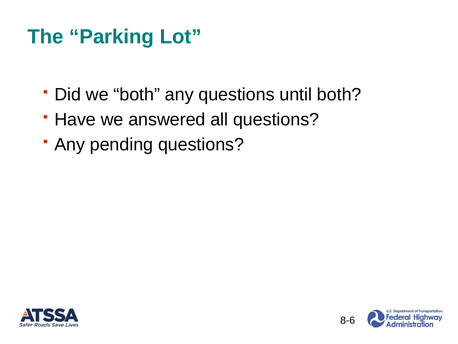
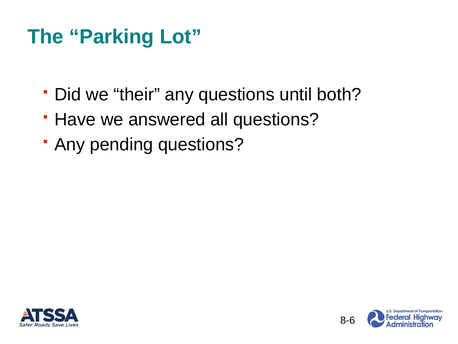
we both: both -> their (137, 94)
